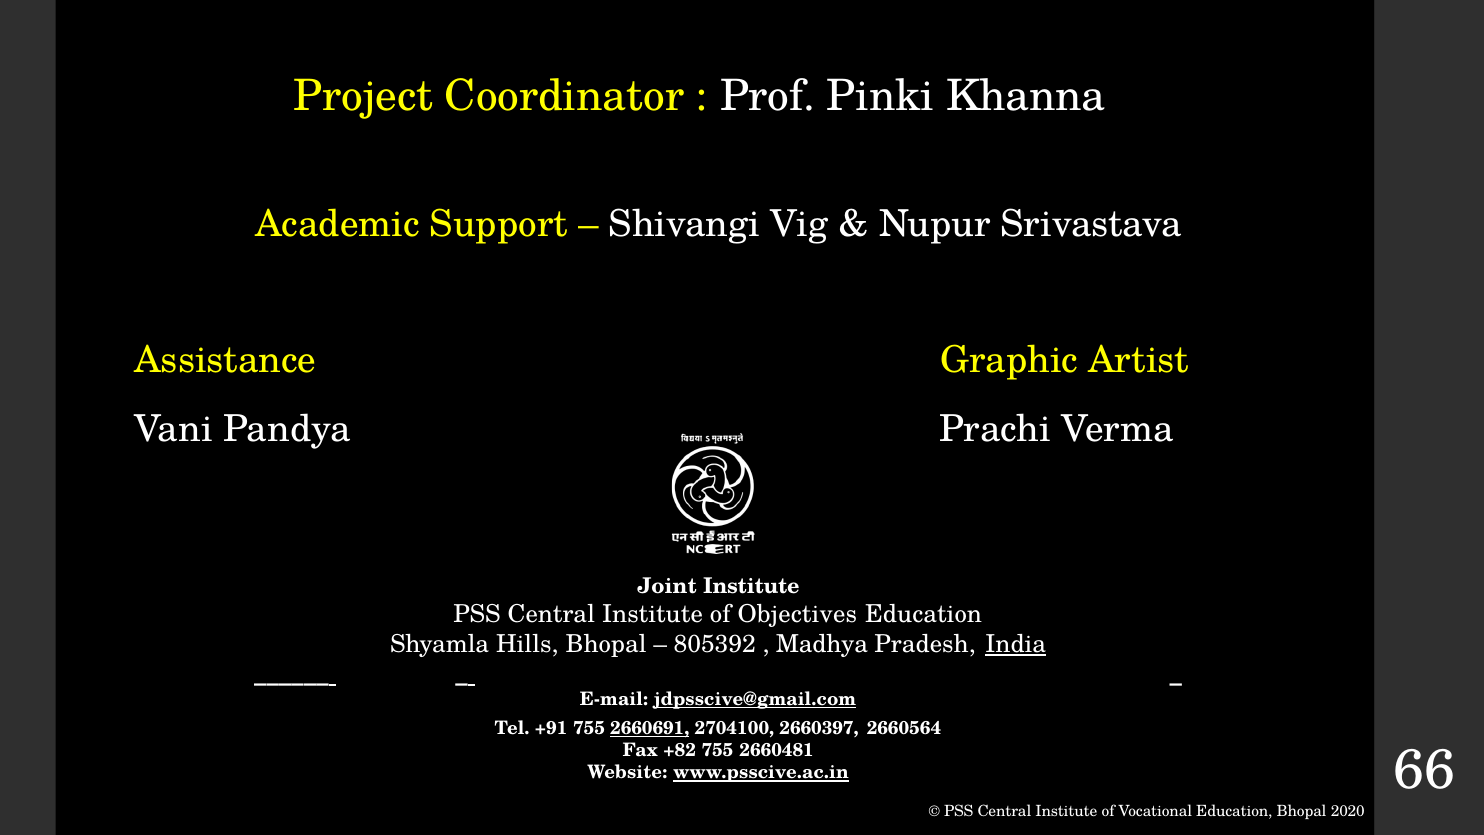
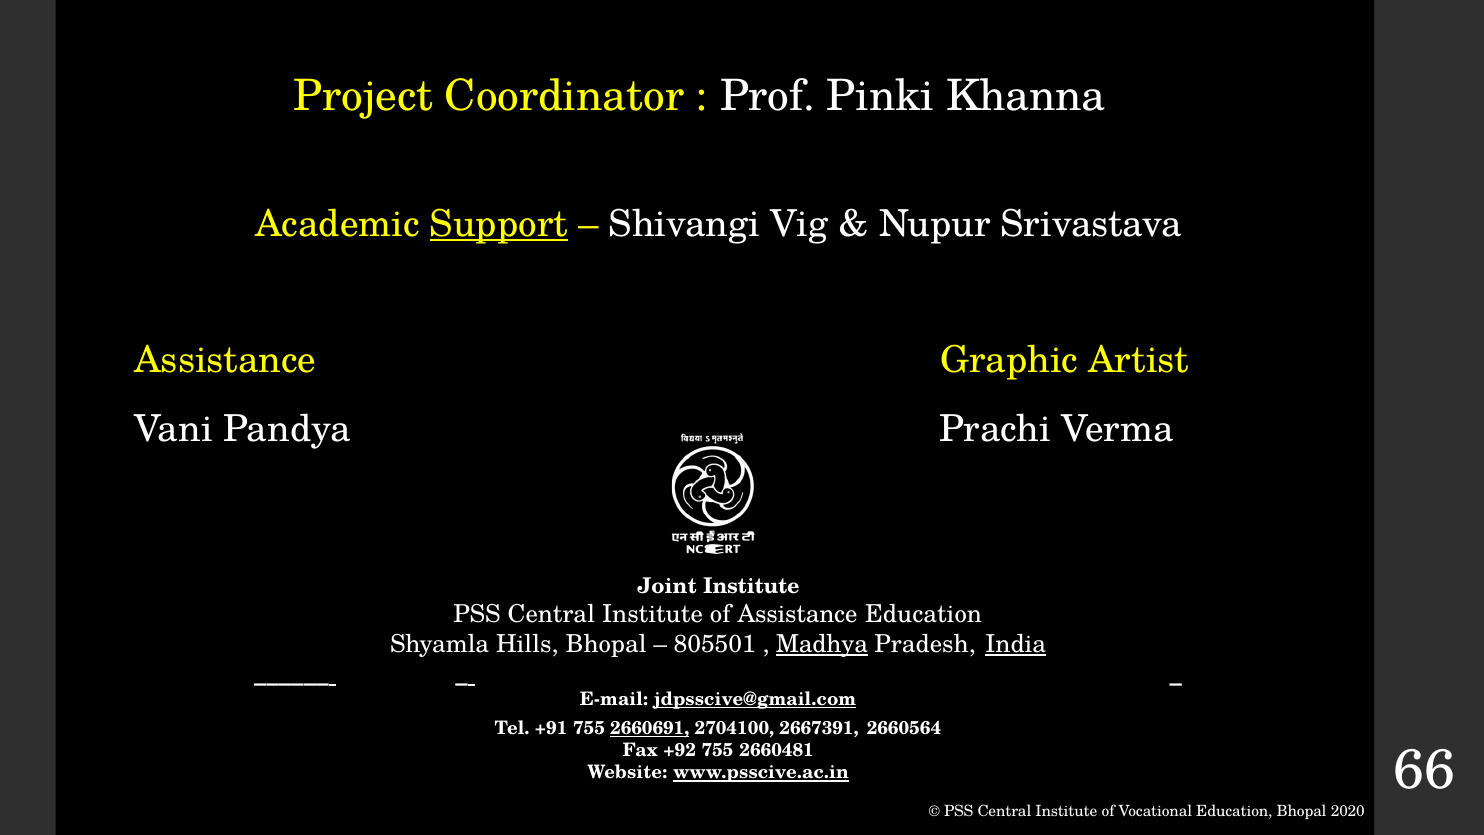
Support underline: none -> present (499, 224)
of Objectives: Objectives -> Assistance (797, 614)
805392: 805392 -> 805501 (715, 644)
Madhya underline: none -> present (822, 644)
2660397: 2660397 -> 2667391 (819, 728)
+82: +82 -> +92 (680, 750)
